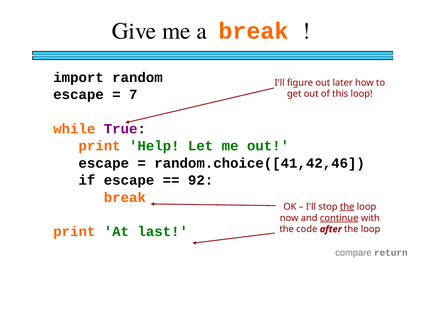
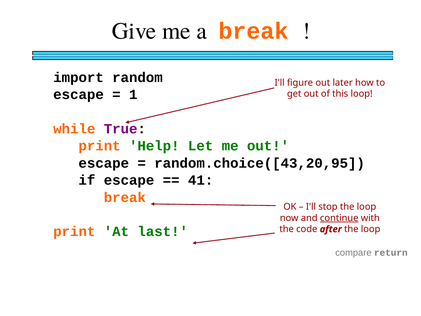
7: 7 -> 1 (133, 95)
random.choice([41,42,46: random.choice([41,42,46 -> random.choice([43,20,95 (260, 163)
92: 92 -> 41 (201, 180)
the underline: present -> none (347, 207)
